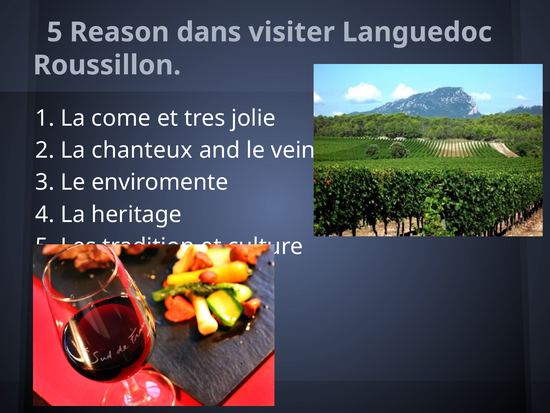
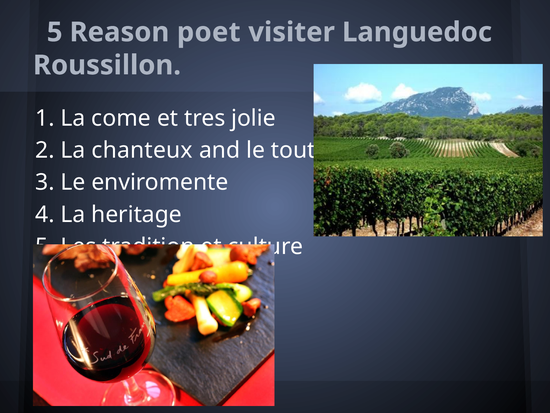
dans: dans -> poet (209, 32)
vein: vein -> tout (293, 150)
